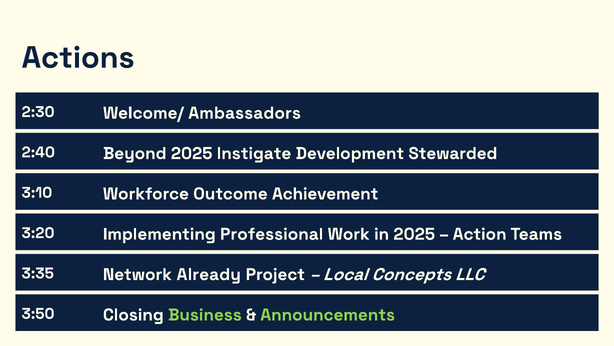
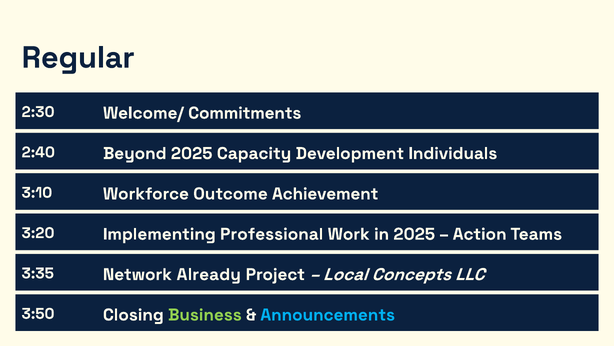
Actions: Actions -> Regular (78, 57)
Ambassadors: Ambassadors -> Commitments (245, 113)
Instigate: Instigate -> Capacity (254, 153)
Stewarded: Stewarded -> Individuals (453, 153)
Announcements colour: light green -> light blue (328, 314)
